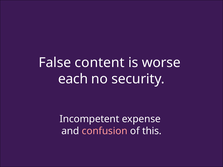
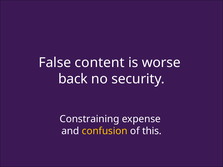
each: each -> back (73, 79)
Incompetent: Incompetent -> Constraining (89, 119)
confusion colour: pink -> yellow (105, 131)
